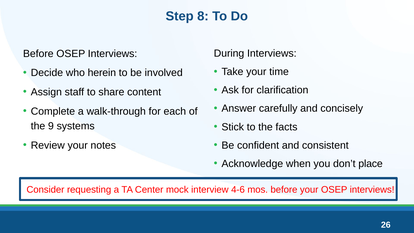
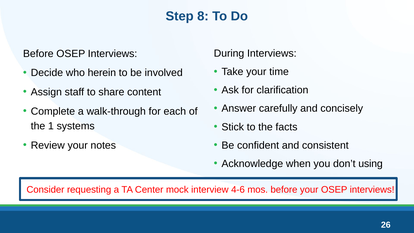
9: 9 -> 1 (51, 126)
place: place -> using (371, 164)
